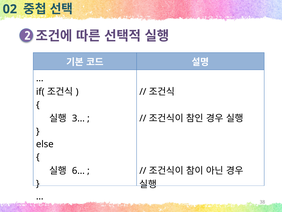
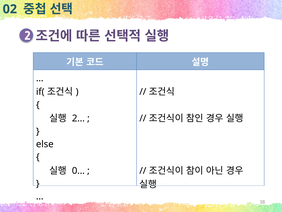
3…: 3… -> 2… (78, 118)
6…: 6… -> 0… (78, 170)
